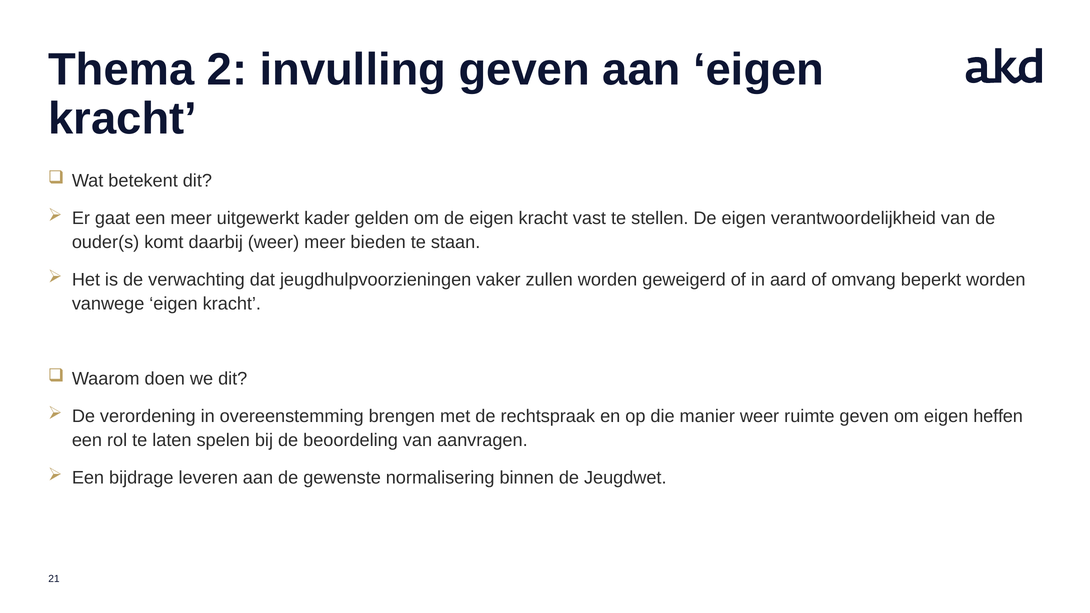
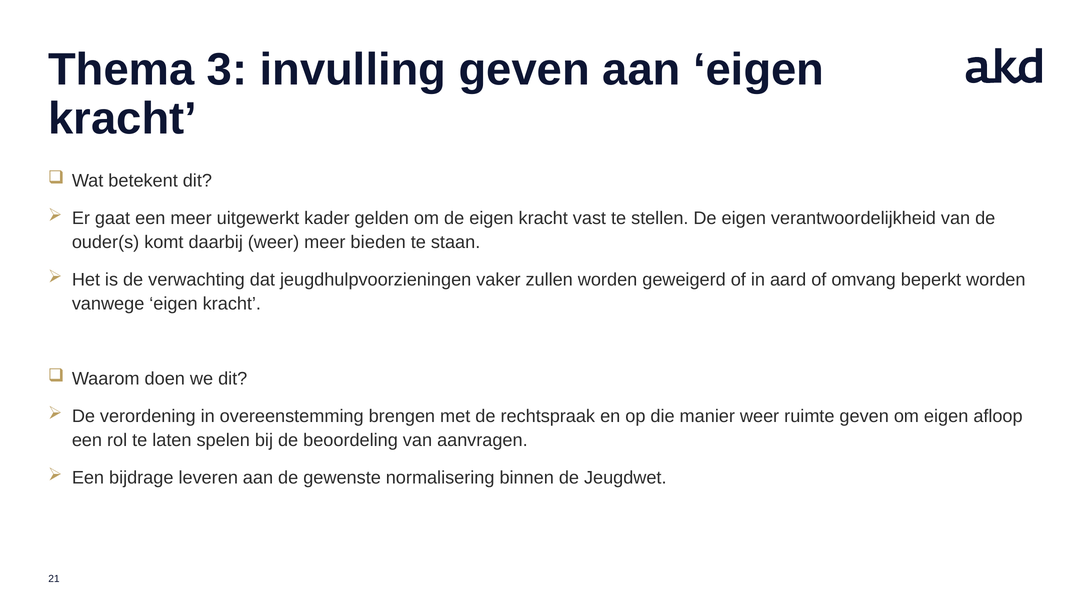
2: 2 -> 3 (227, 70)
heffen: heffen -> afloop (998, 417)
